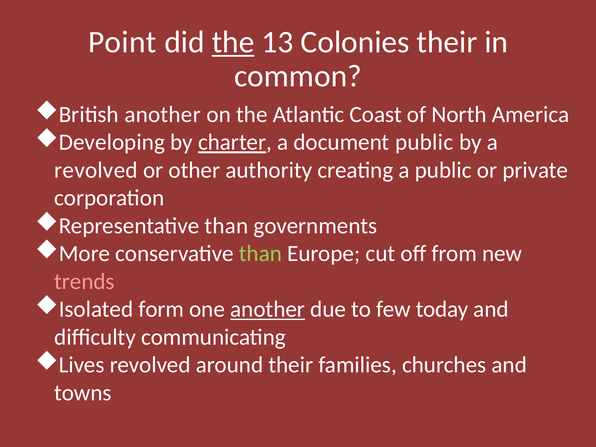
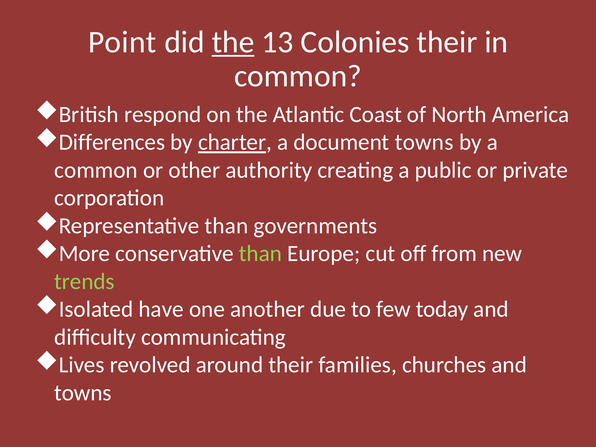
British another: another -> respond (163, 115)
Developing: Developing -> Differences (112, 142)
document public: public -> towns (424, 142)
revolved: revolved -> common (96, 170)
trends colour: pink -> light green (84, 281)
form: form -> have (161, 309)
another underline: present -> none (268, 309)
